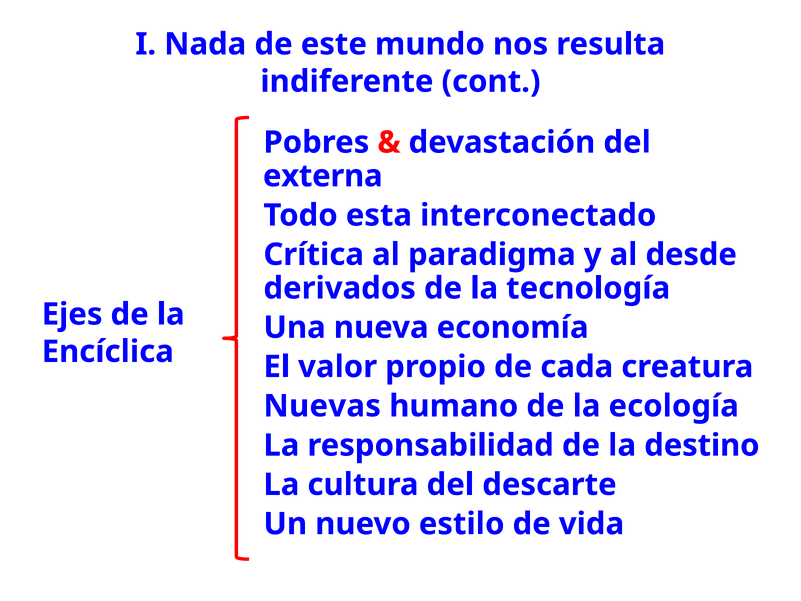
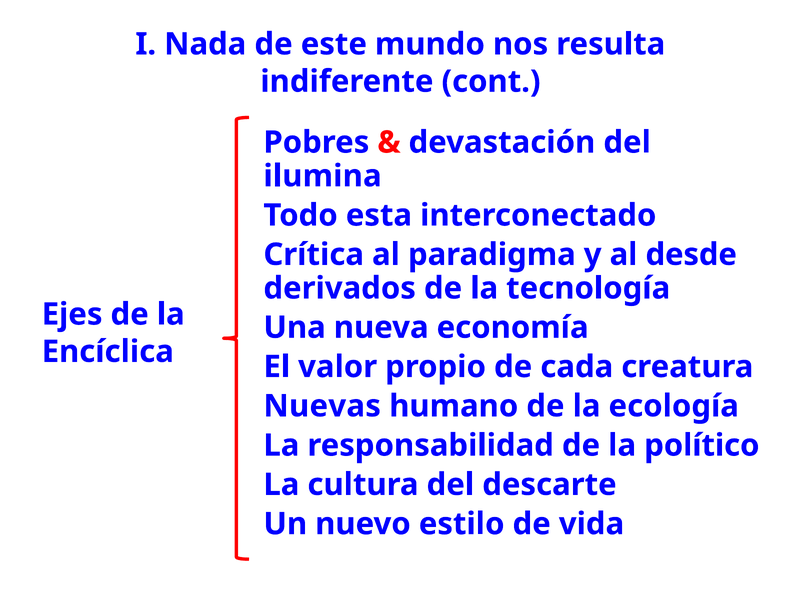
externa: externa -> ilumina (323, 176)
destino: destino -> político (702, 445)
